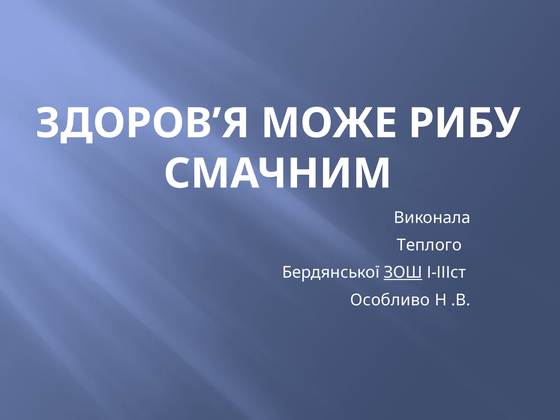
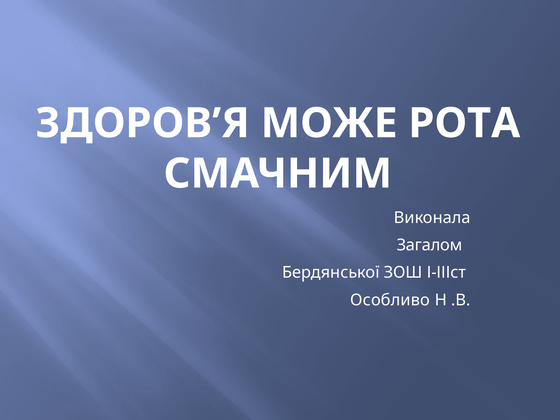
РИБУ: РИБУ -> РОТА (464, 123)
Теплого: Теплого -> Загалом (430, 245)
ЗОШ underline: present -> none (403, 273)
